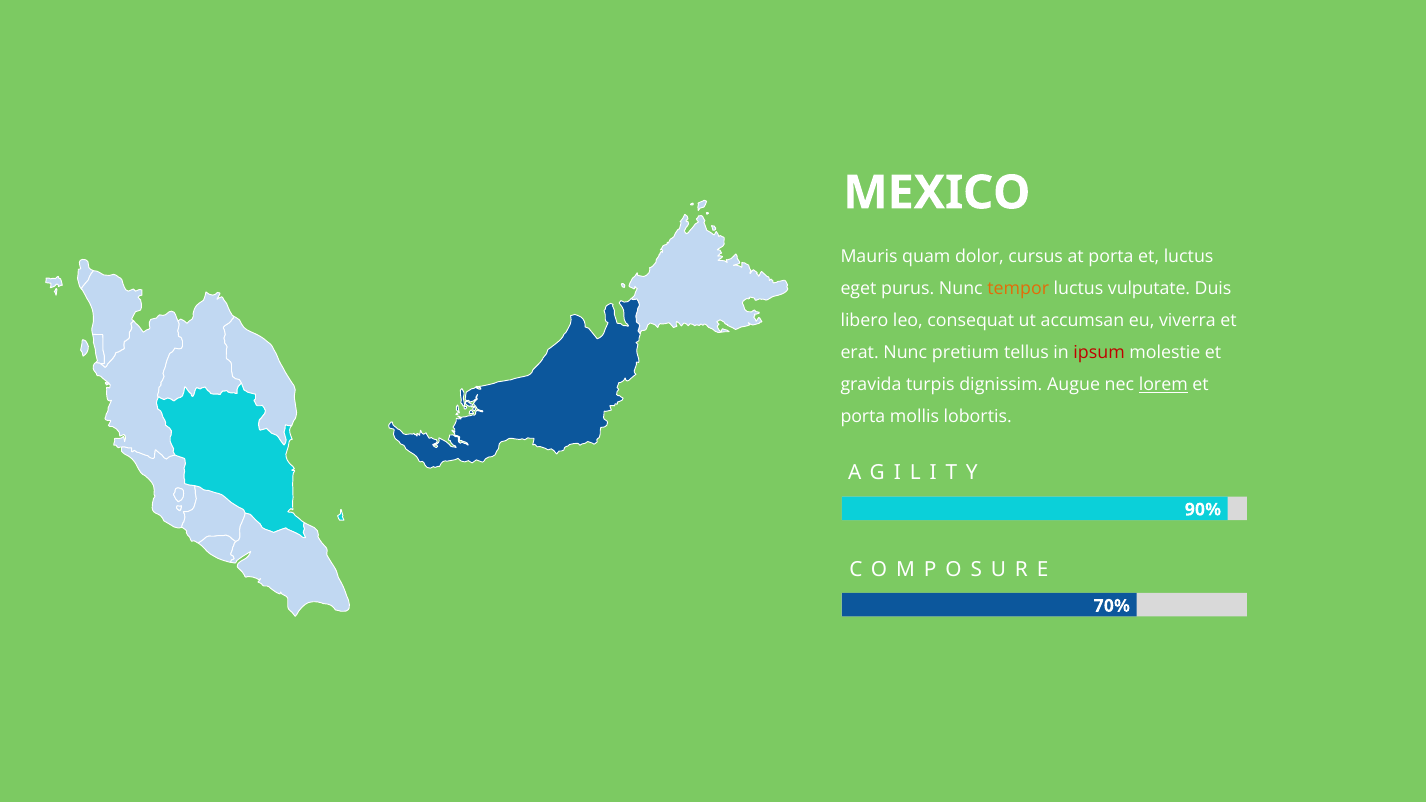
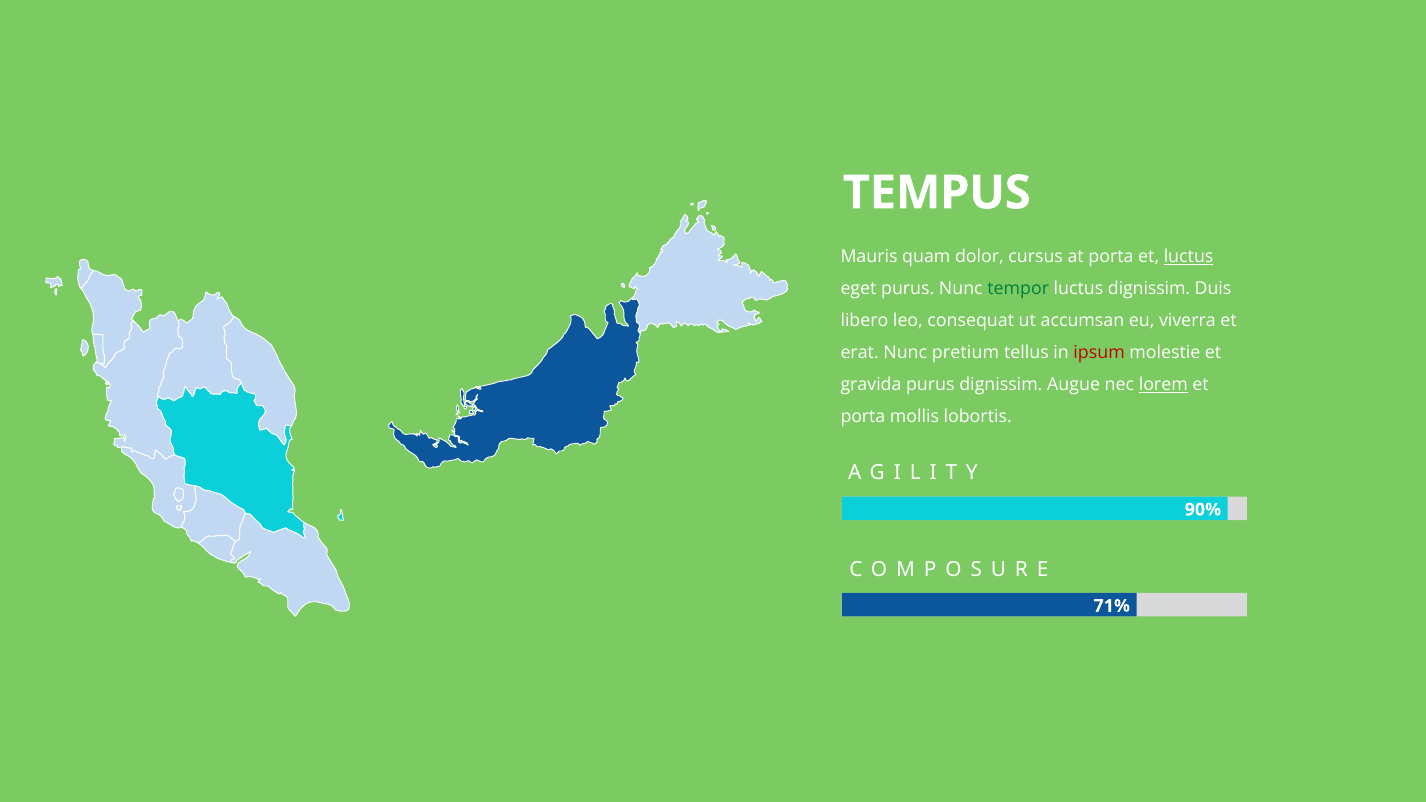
MEXICO: MEXICO -> TEMPUS (937, 193)
luctus underline: none -> present (1189, 256)
tempor colour: orange -> green (1018, 289)
luctus vulputate: vulputate -> dignissim (1149, 289)
gravida turpis: turpis -> purus (930, 385)
70%: 70% -> 71% (1112, 606)
